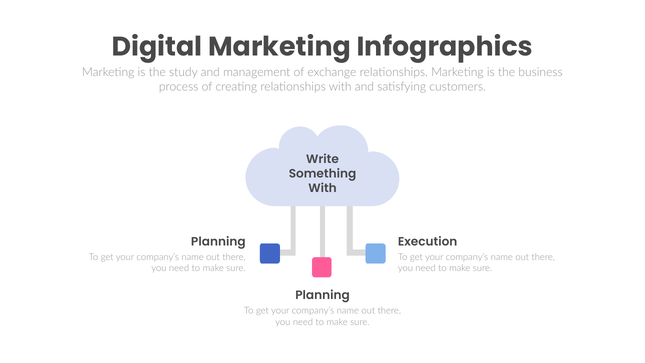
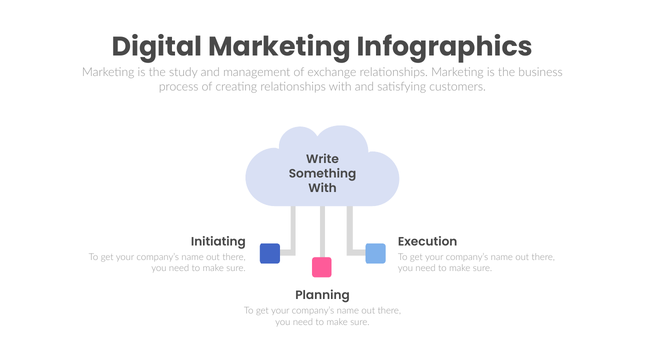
Planning: Planning -> Initiating (218, 242)
